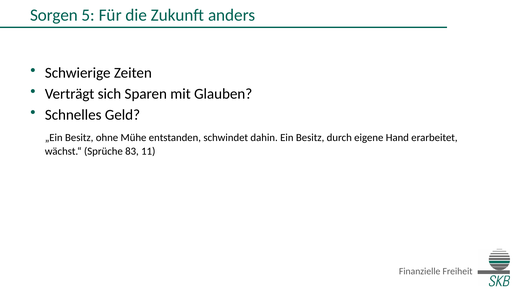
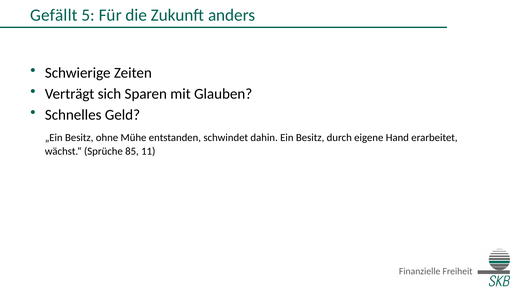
Sorgen: Sorgen -> Gefällt (54, 15)
83: 83 -> 85 (132, 151)
